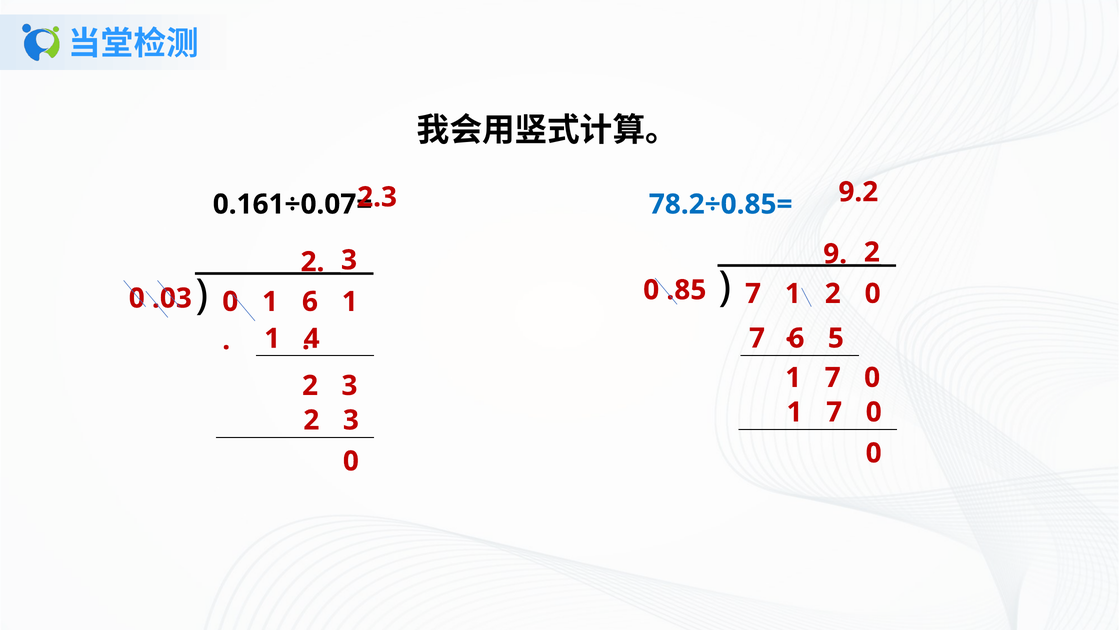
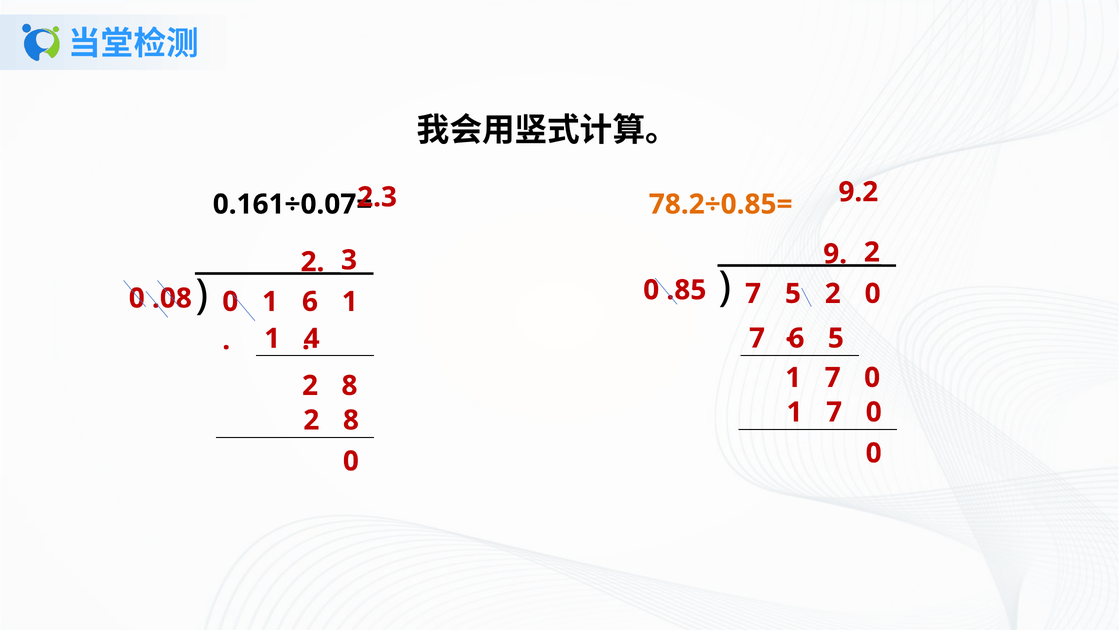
78.2÷0.85= colour: blue -> orange (721, 204)
7 1: 1 -> 5 (793, 293)
.03: .03 -> .08 (172, 298)
3: 3 -> 8 (349, 385)
3: 3 -> 8 (351, 420)
